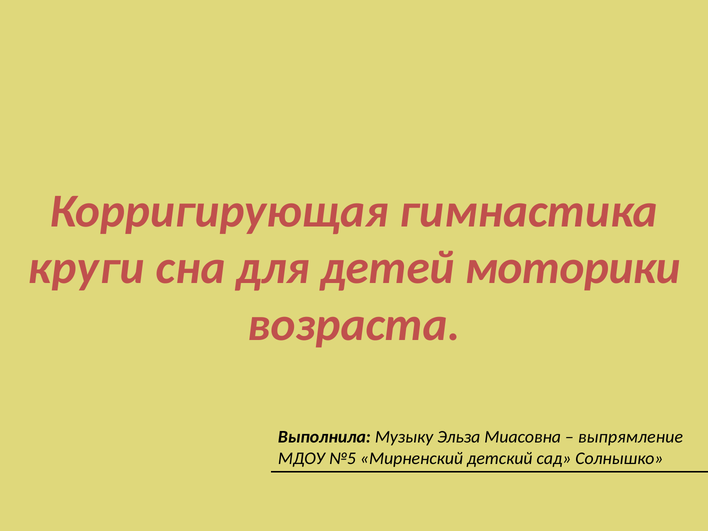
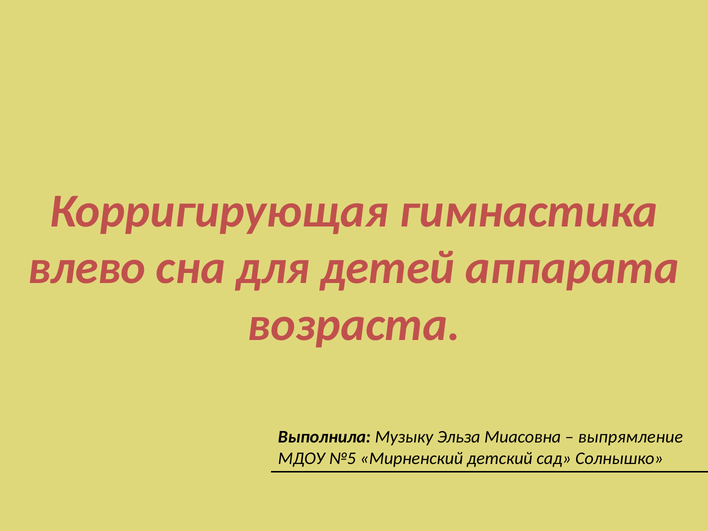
круги: круги -> влево (87, 268)
моторики: моторики -> аппарата (572, 268)
